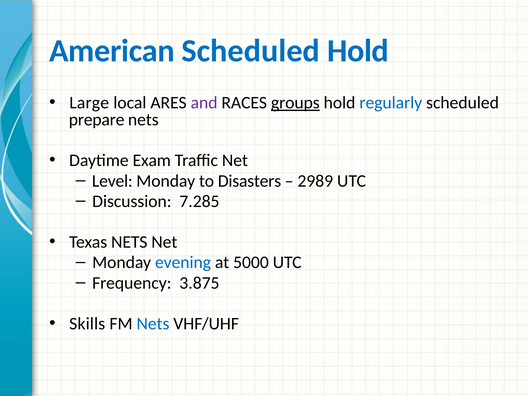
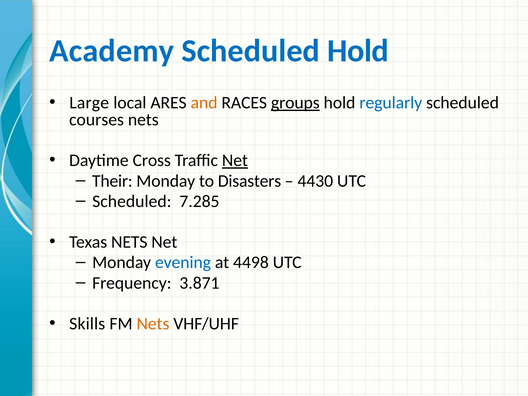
American: American -> Academy (112, 51)
and colour: purple -> orange (204, 103)
prepare: prepare -> courses (97, 120)
Exam: Exam -> Cross (152, 160)
Net underline: none -> present (235, 160)
Level: Level -> Their (112, 181)
2989: 2989 -> 4430 (315, 181)
Discussion: Discussion -> Scheduled (132, 201)
5000: 5000 -> 4498 (251, 262)
3.875: 3.875 -> 3.871 (199, 283)
Nets colour: blue -> orange (153, 324)
